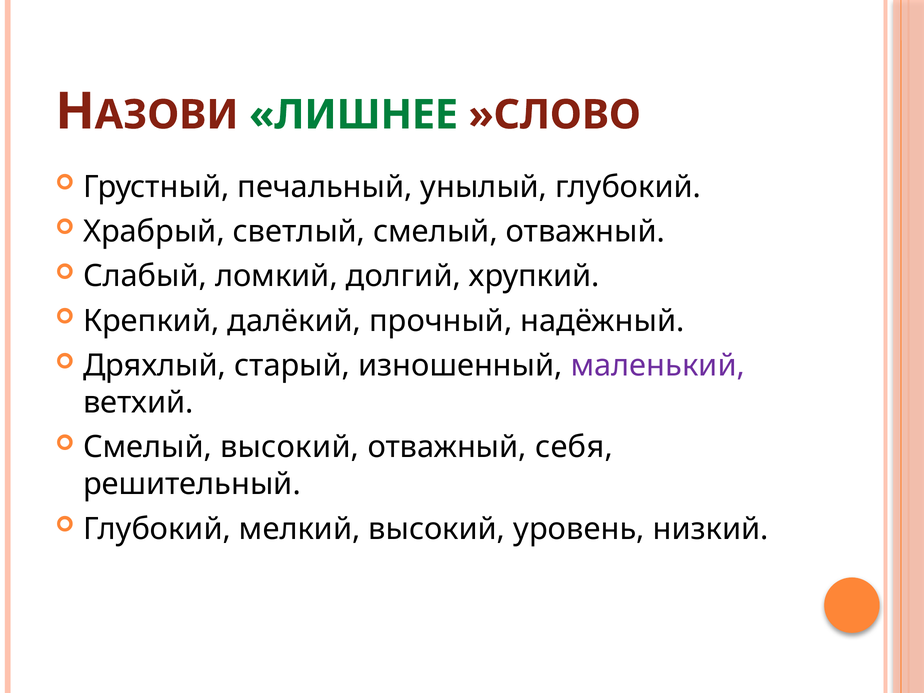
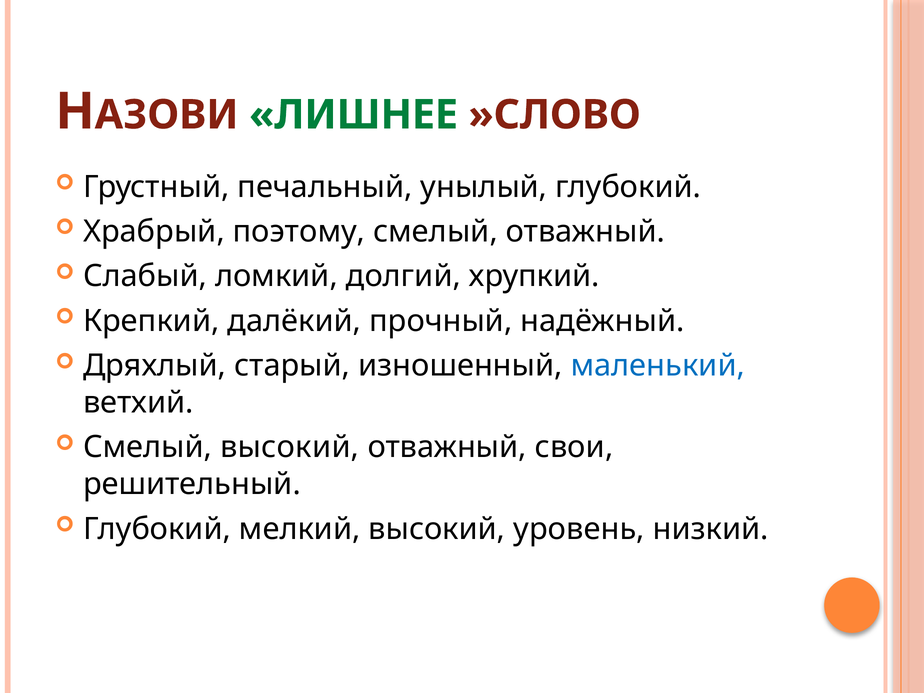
светлый: светлый -> поэтому (299, 232)
маленький colour: purple -> blue (658, 366)
себя: себя -> свои (574, 447)
